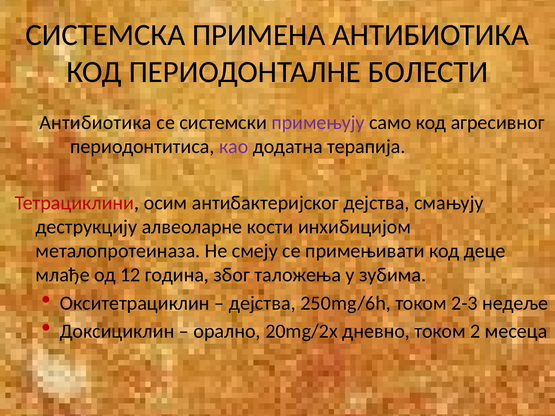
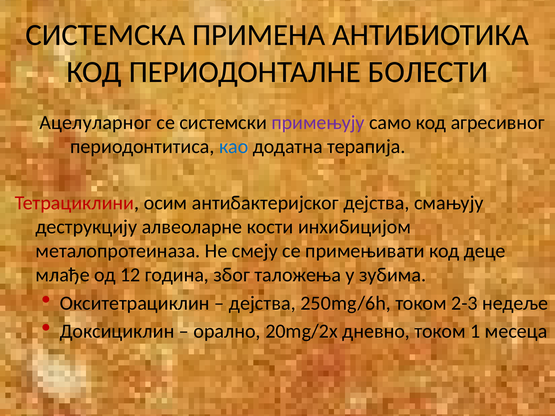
Антибиотика: Антибиотика -> Ацелуларног (95, 123)
као colour: purple -> blue (234, 147)
2: 2 -> 1 (475, 331)
